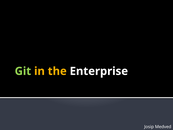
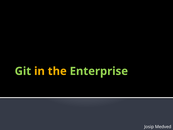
Enterprise colour: white -> light green (99, 71)
